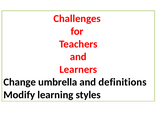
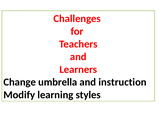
definitions: definitions -> instruction (122, 82)
